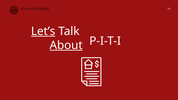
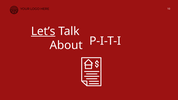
About underline: present -> none (66, 45)
